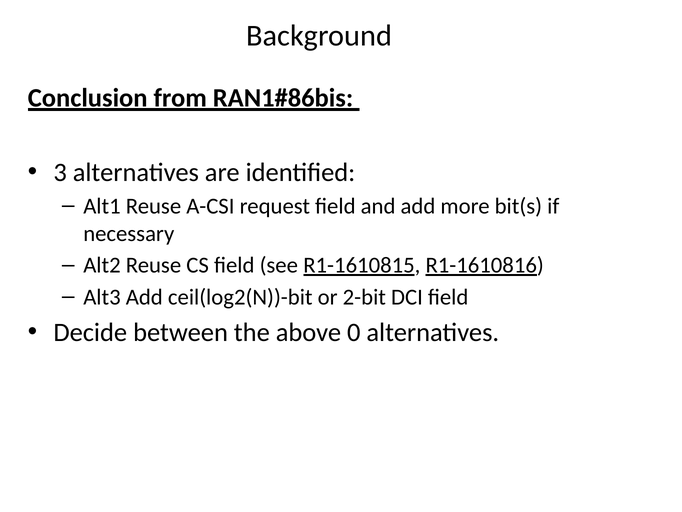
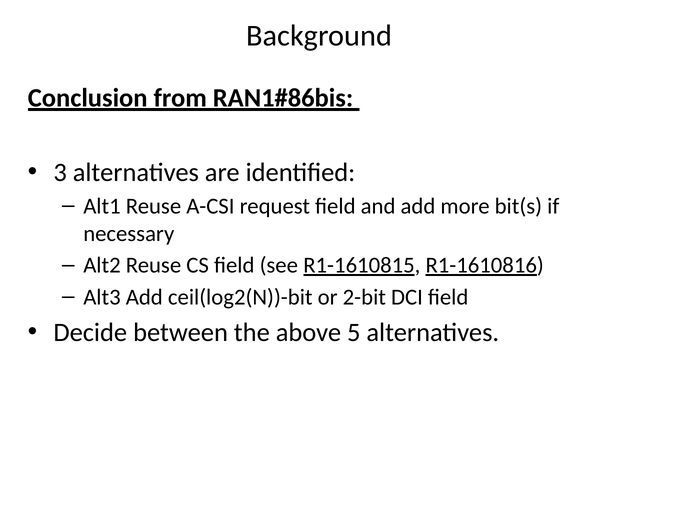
0: 0 -> 5 (354, 332)
